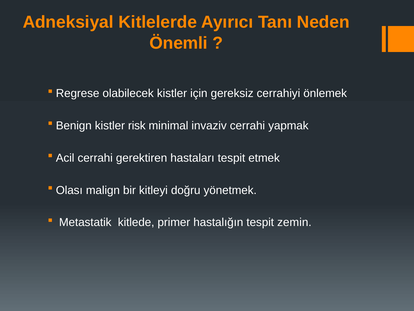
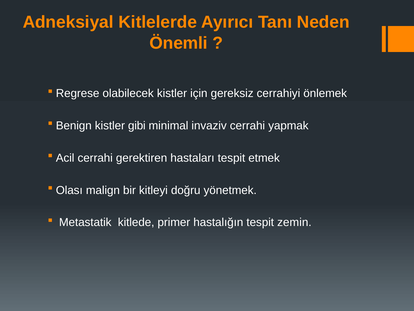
risk: risk -> gibi (137, 126)
